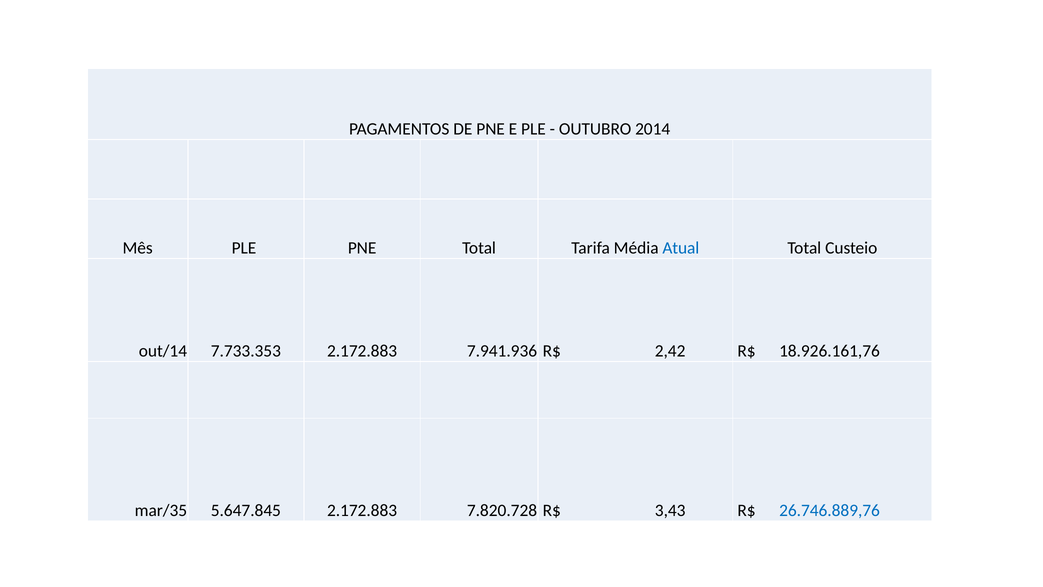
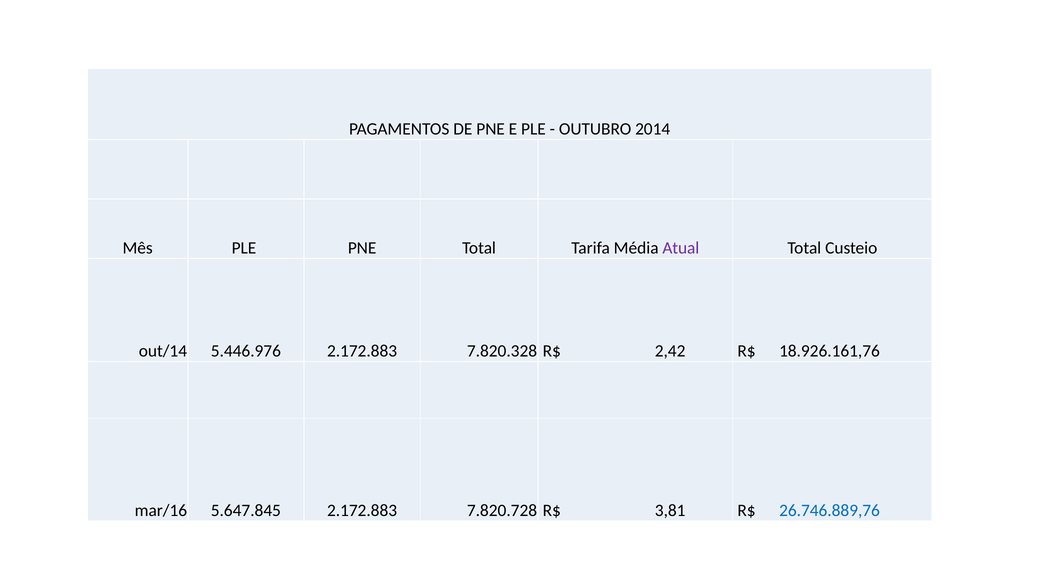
Atual colour: blue -> purple (681, 248)
7.733.353: 7.733.353 -> 5.446.976 (246, 351)
7.941.936: 7.941.936 -> 7.820.328 (502, 351)
mar/35: mar/35 -> mar/16 (161, 510)
3,43: 3,43 -> 3,81 (670, 510)
